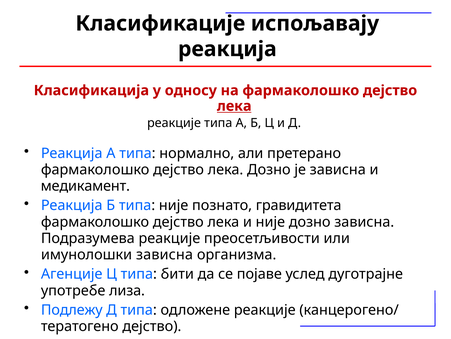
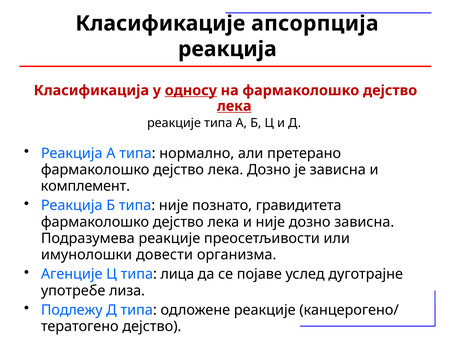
испољавају: испољавају -> апсорпција (315, 23)
односу underline: none -> present (191, 90)
медикамент: медикамент -> комплемент (85, 186)
имунолошки зависна: зависна -> довести (164, 254)
бити: бити -> лица (177, 274)
